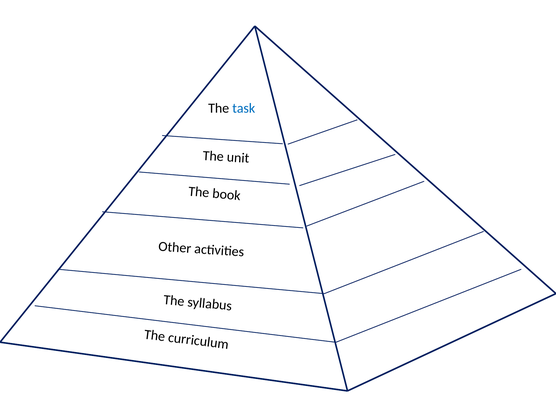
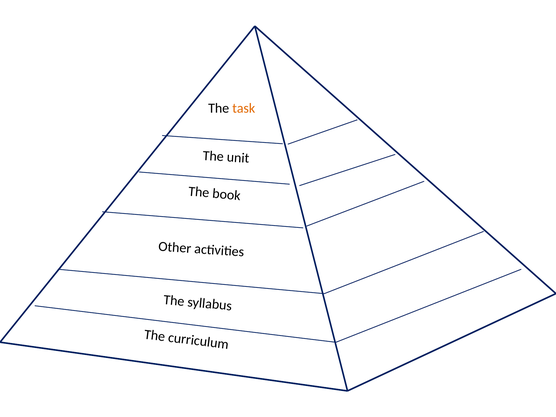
task colour: blue -> orange (244, 108)
